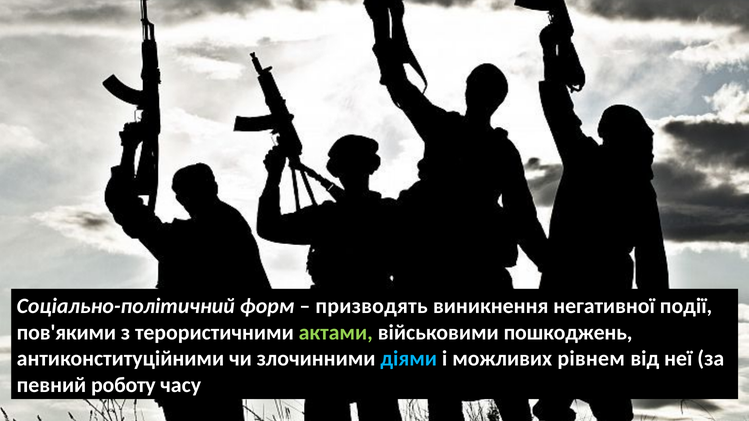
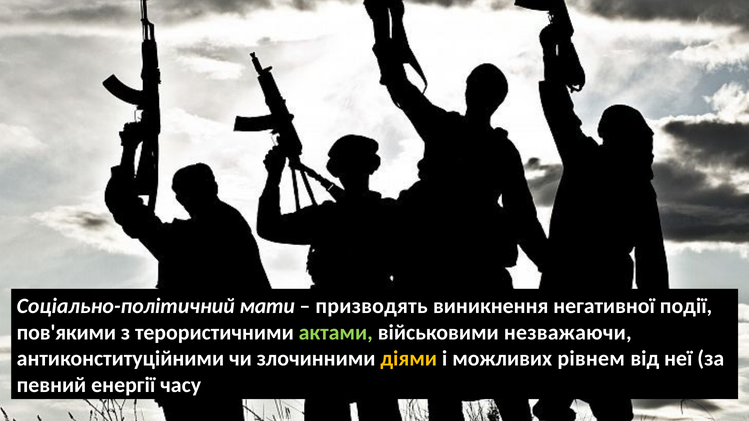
форм: форм -> мати (267, 306)
пошкоджень: пошкоджень -> незважаючи (568, 333)
діями colour: light blue -> yellow (409, 359)
роботу: роботу -> енергії (123, 385)
